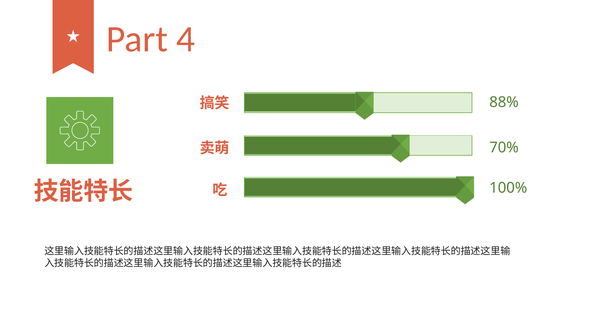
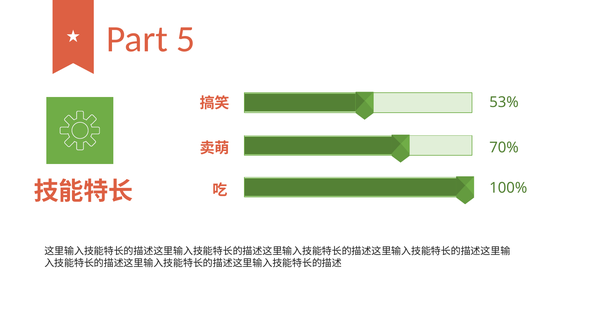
4: 4 -> 5 (186, 39)
88%: 88% -> 53% (504, 102)
